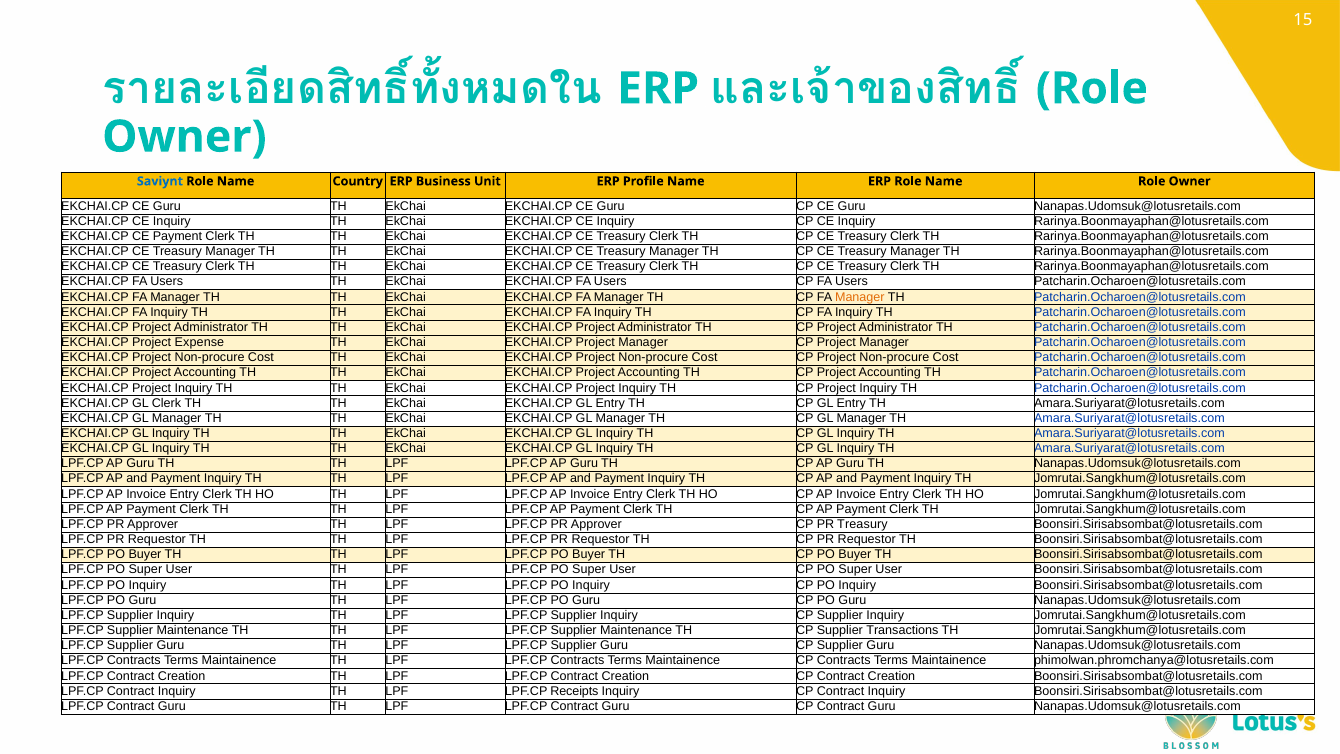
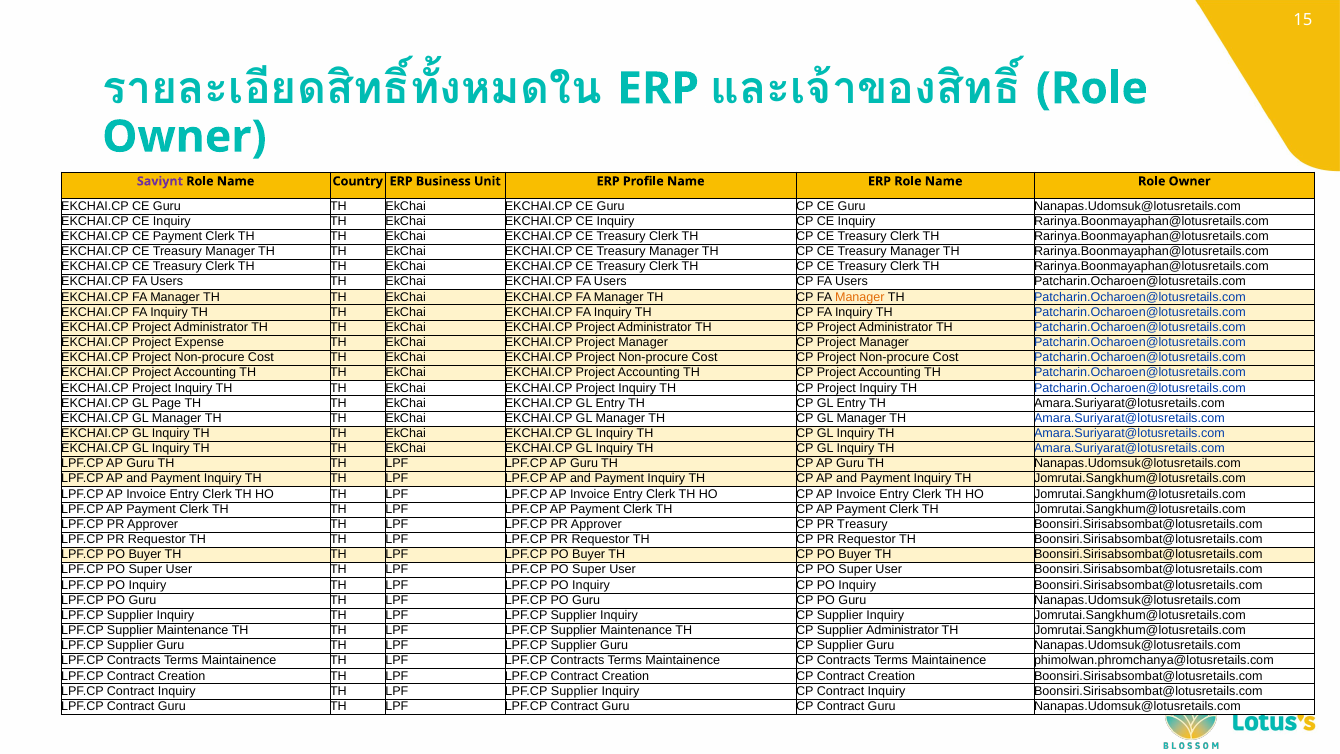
Saviynt colour: blue -> purple (160, 181)
GL Clerk: Clerk -> Page (167, 403)
Supplier Transactions: Transactions -> Administrator (902, 630)
Receipts: Receipts -> Supplier (574, 691)
